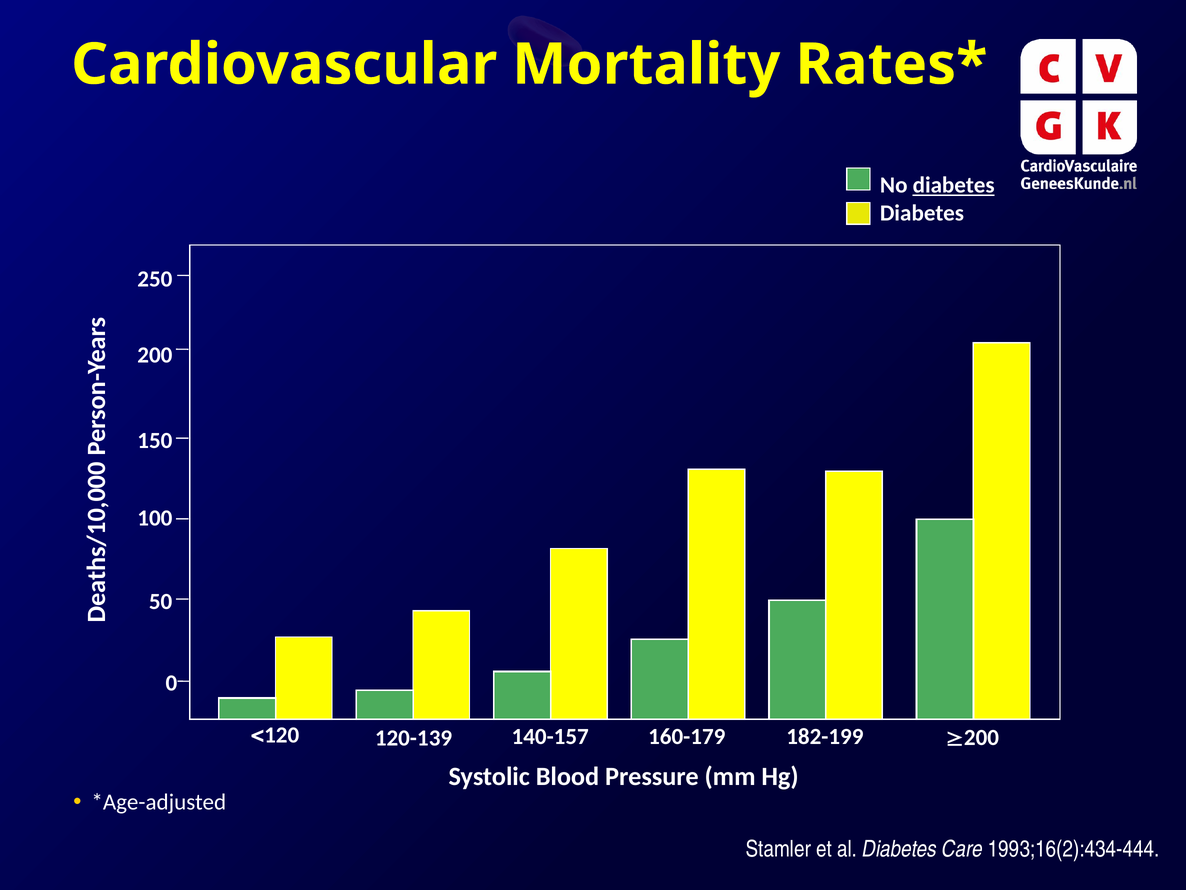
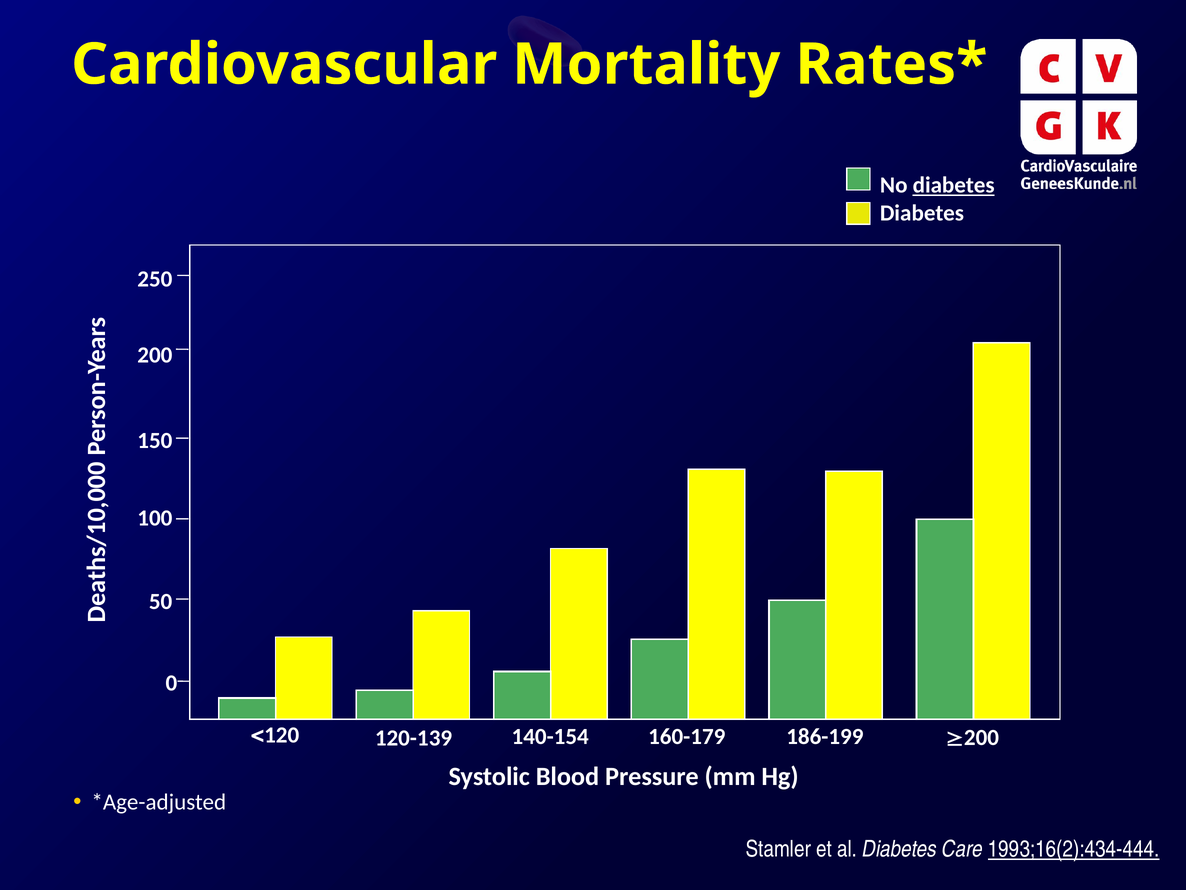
140-157: 140-157 -> 140-154 (550, 736)
182-199: 182-199 -> 186-199 (825, 736)
1993;16(2):434-444 underline: none -> present (1074, 849)
